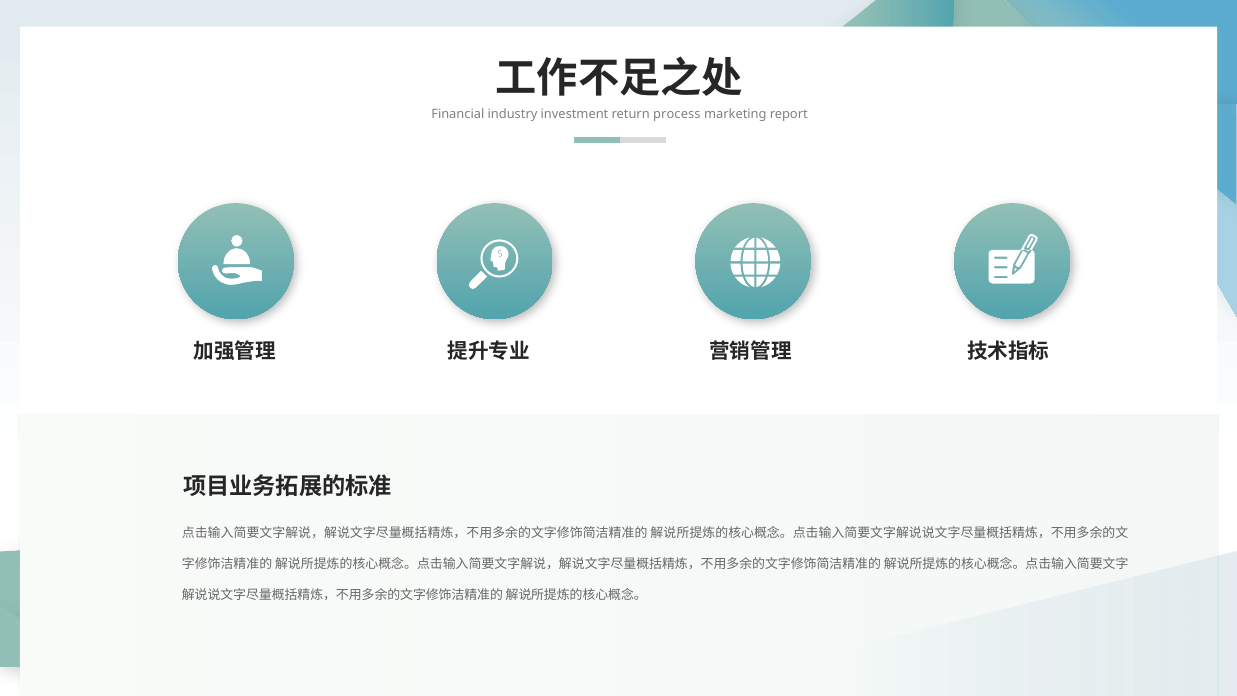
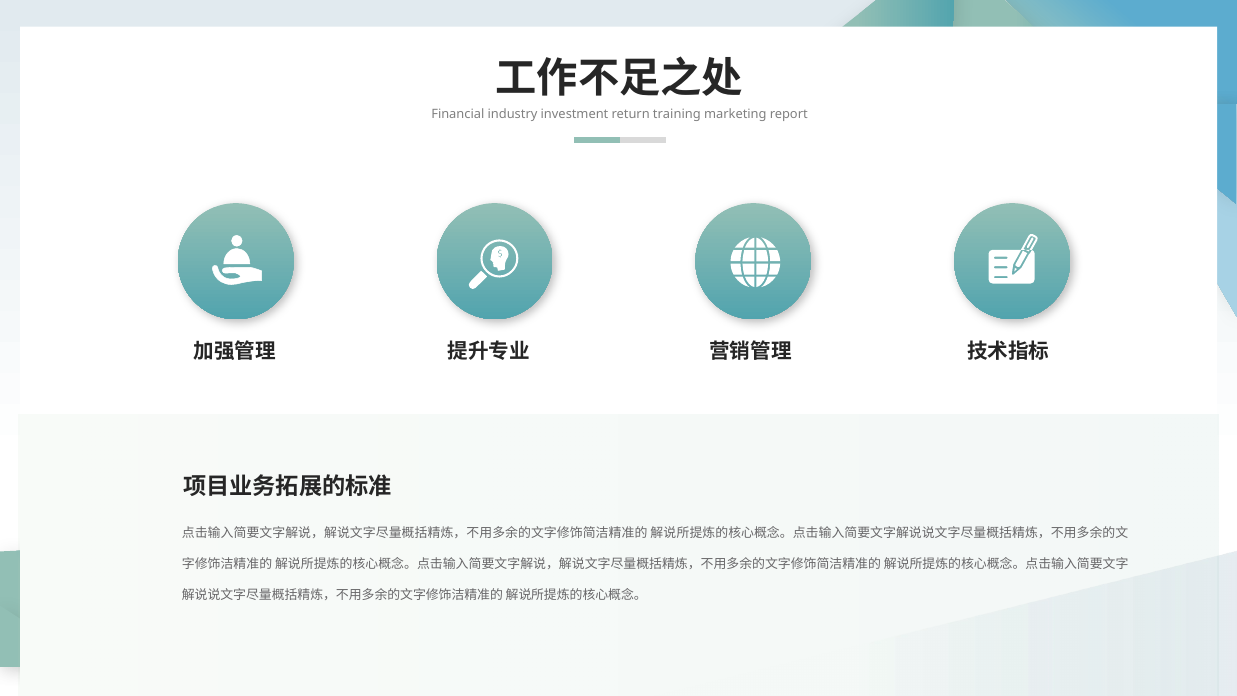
process: process -> training (677, 114)
